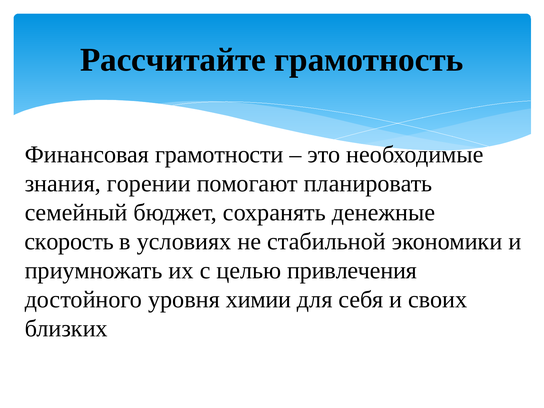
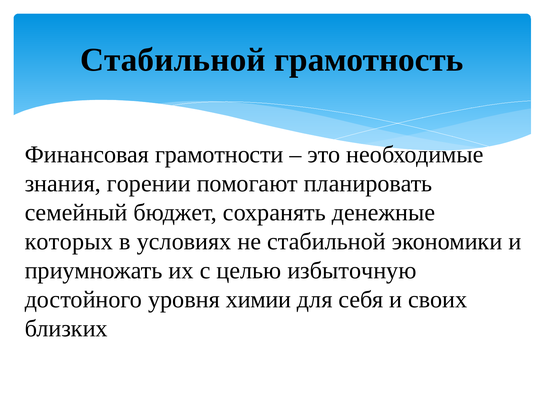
Рассчитайте: Рассчитайте -> Стабильной (173, 60)
скорость: скорость -> которых (69, 242)
привлечения: привлечения -> избыточную (352, 271)
